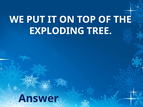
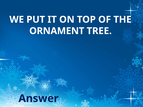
EXPLODING: EXPLODING -> ORNAMENT (57, 31)
